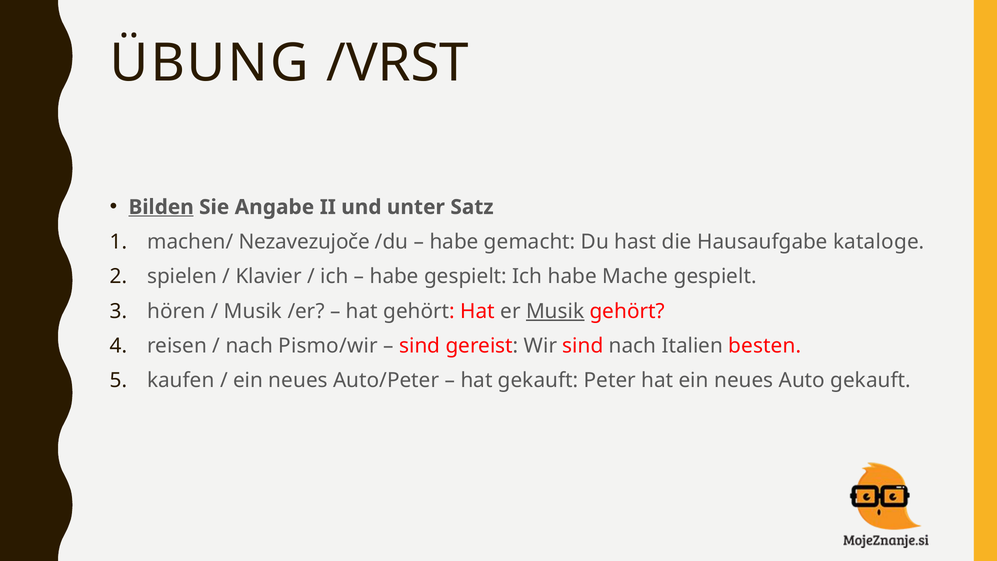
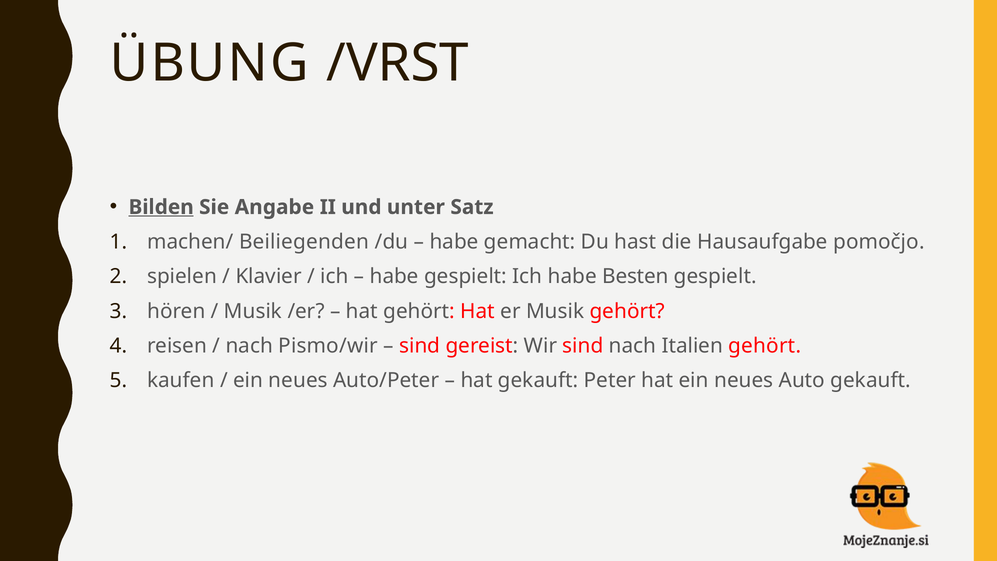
Nezavezujoče: Nezavezujoče -> Beiliegenden (304, 242)
kataloge: kataloge -> pomočjo (879, 242)
Mache: Mache -> Besten (635, 276)
Musik underline: present -> none (555, 311)
Italien besten: besten -> gehört (765, 346)
